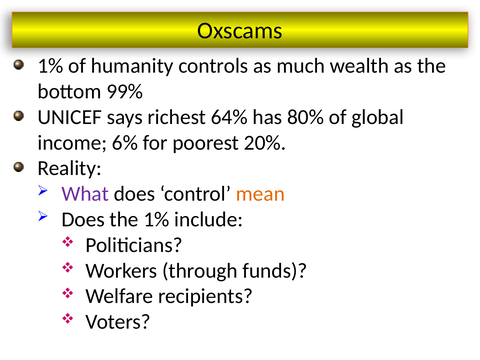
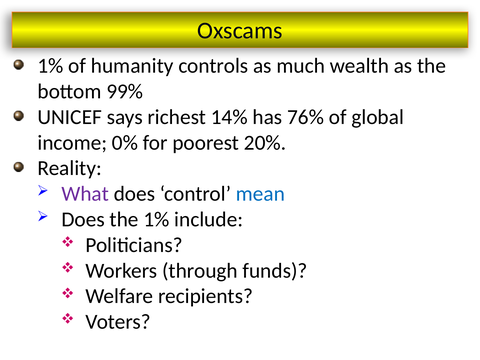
64%: 64% -> 14% (229, 117)
80%: 80% -> 76% (306, 117)
6%: 6% -> 0% (125, 143)
mean colour: orange -> blue (260, 194)
